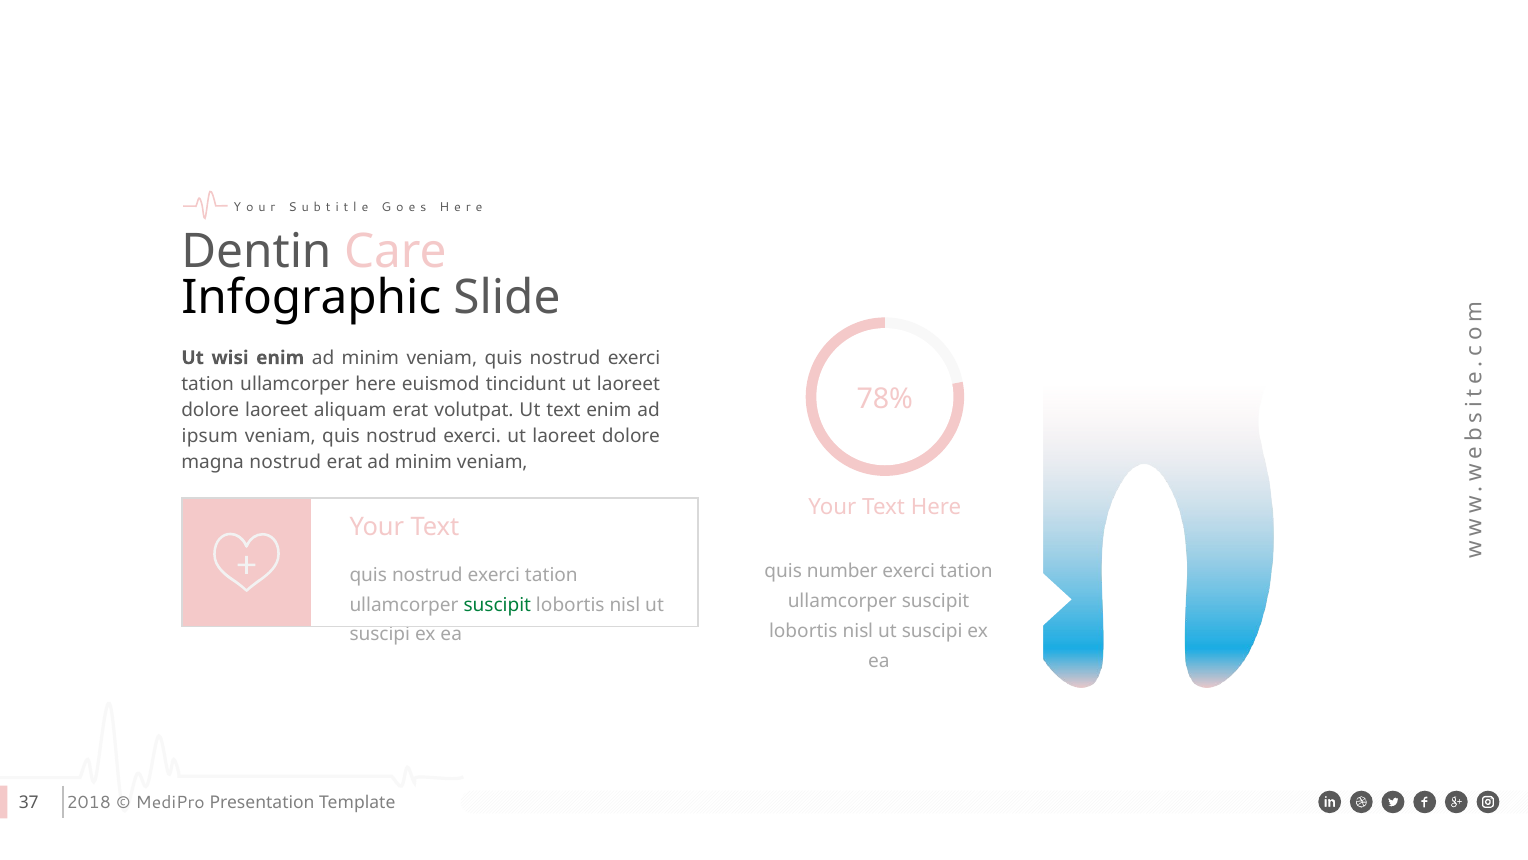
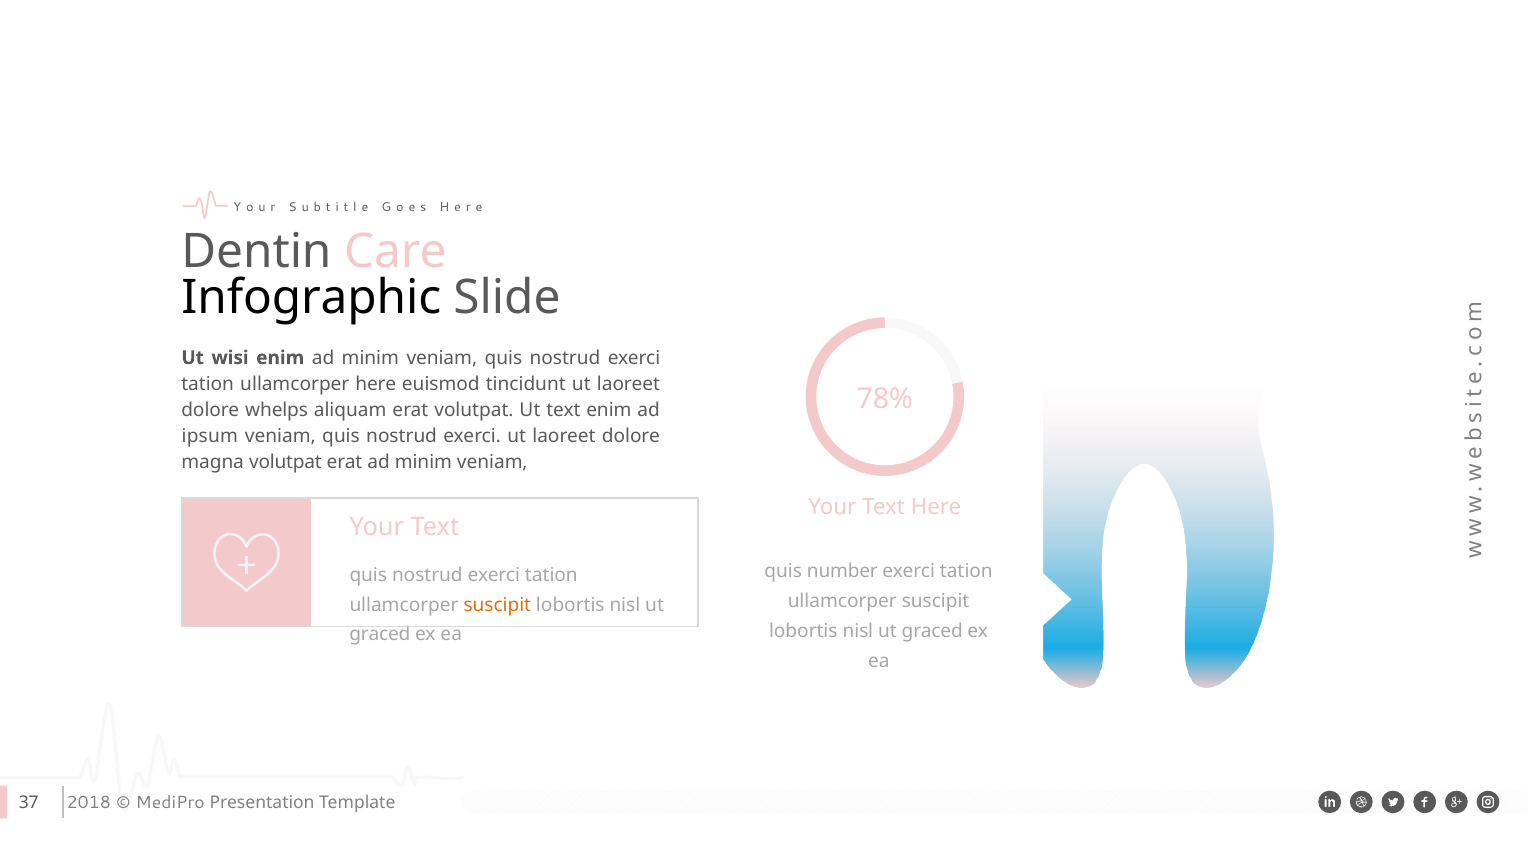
dolore laoreet: laoreet -> whelps (277, 410)
magna nostrud: nostrud -> volutpat (285, 462)
suscipit colour: green -> orange (497, 604)
suscipi: suscipi -> graced (932, 631)
suscipi: suscipi -> graced (380, 634)
